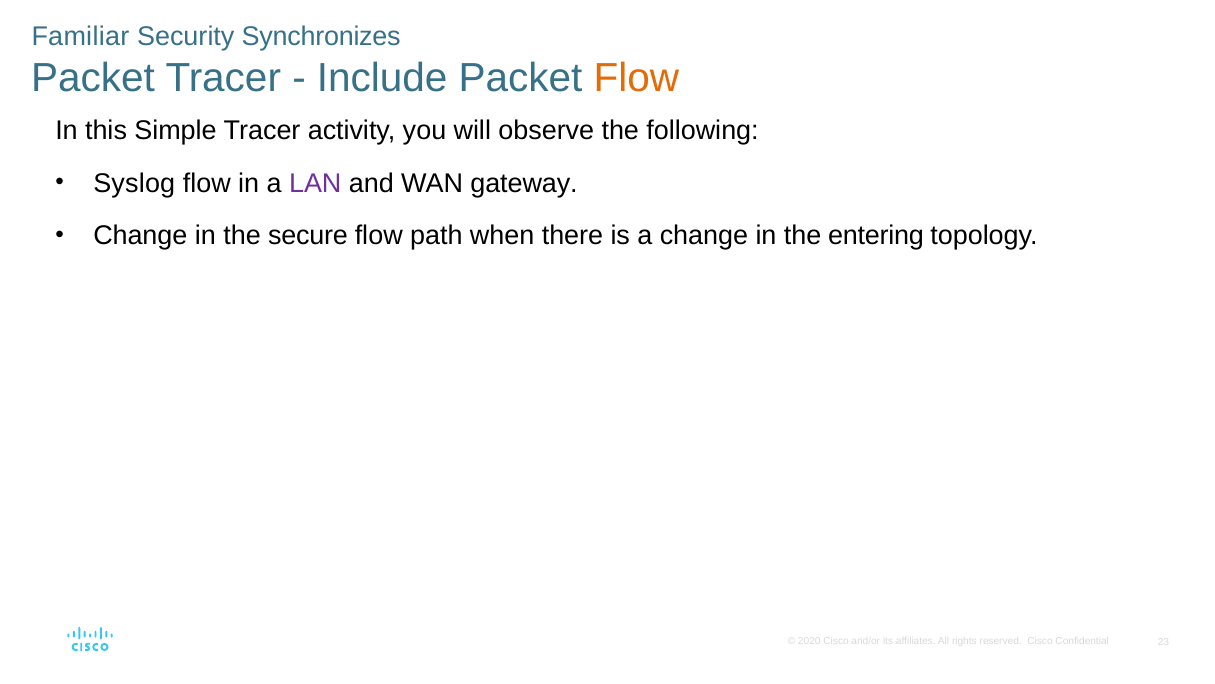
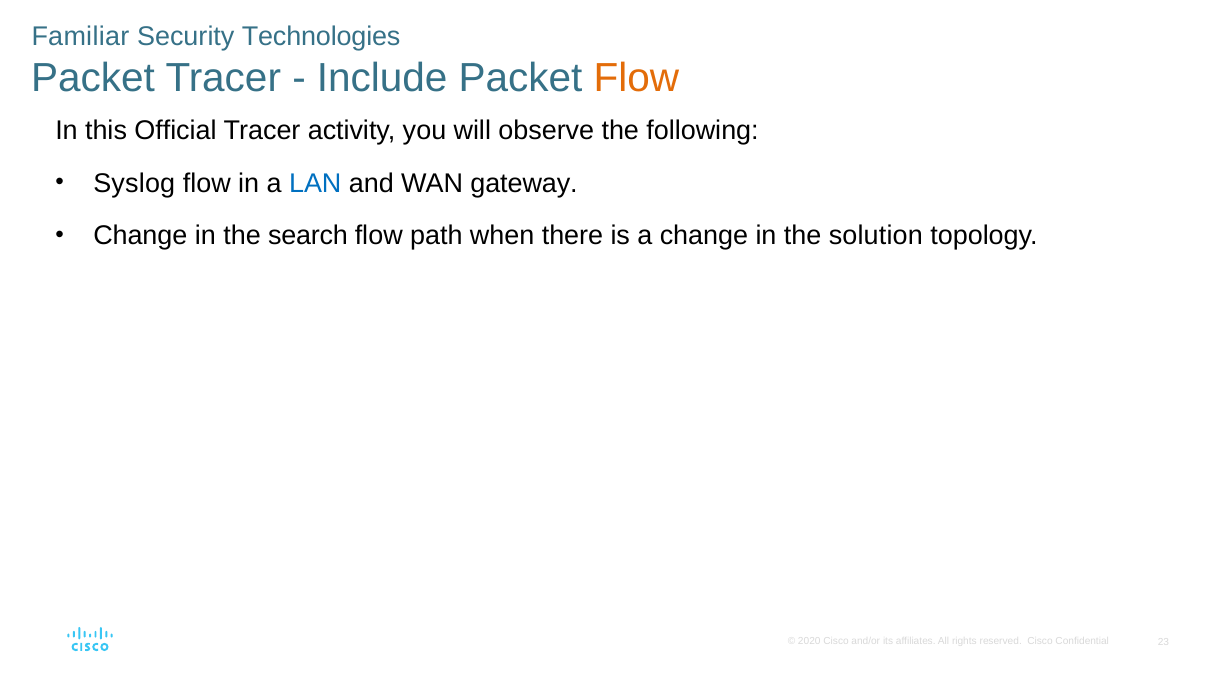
Synchronizes: Synchronizes -> Technologies (321, 36)
Simple: Simple -> Official (176, 130)
LAN colour: purple -> blue (315, 183)
secure: secure -> search (308, 236)
entering: entering -> solution (876, 236)
